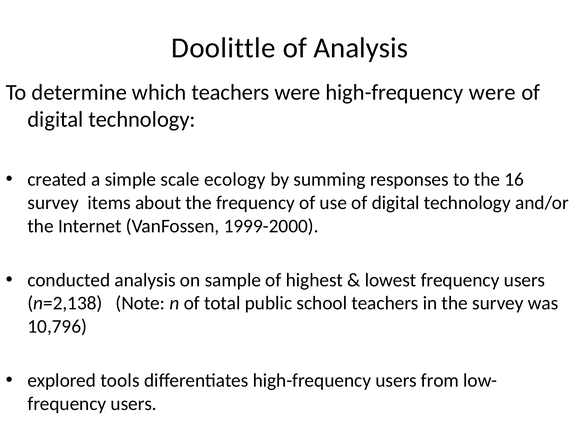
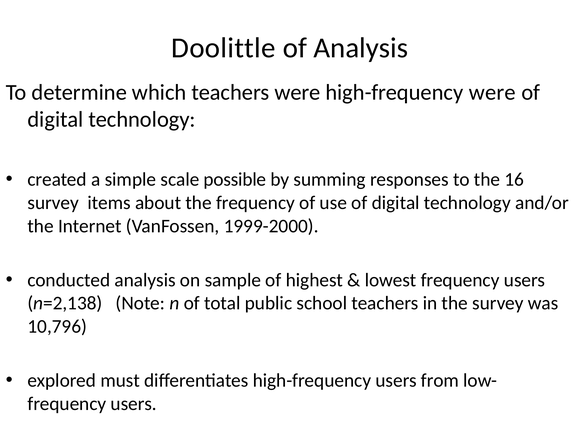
ecology: ecology -> possible (235, 179)
tools: tools -> must (120, 380)
